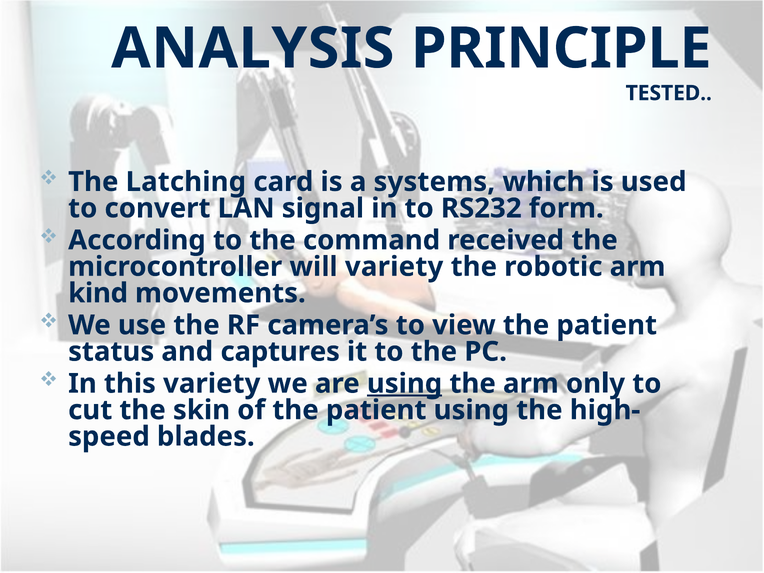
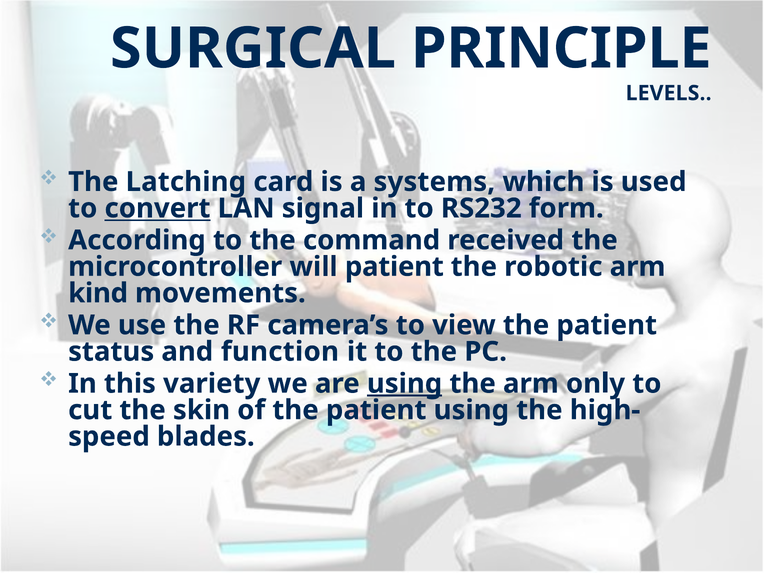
ANALYSIS: ANALYSIS -> SURGICAL (253, 49)
TESTED: TESTED -> LEVELS (669, 93)
convert underline: none -> present (158, 208)
will variety: variety -> patient (394, 267)
captures: captures -> function (280, 352)
